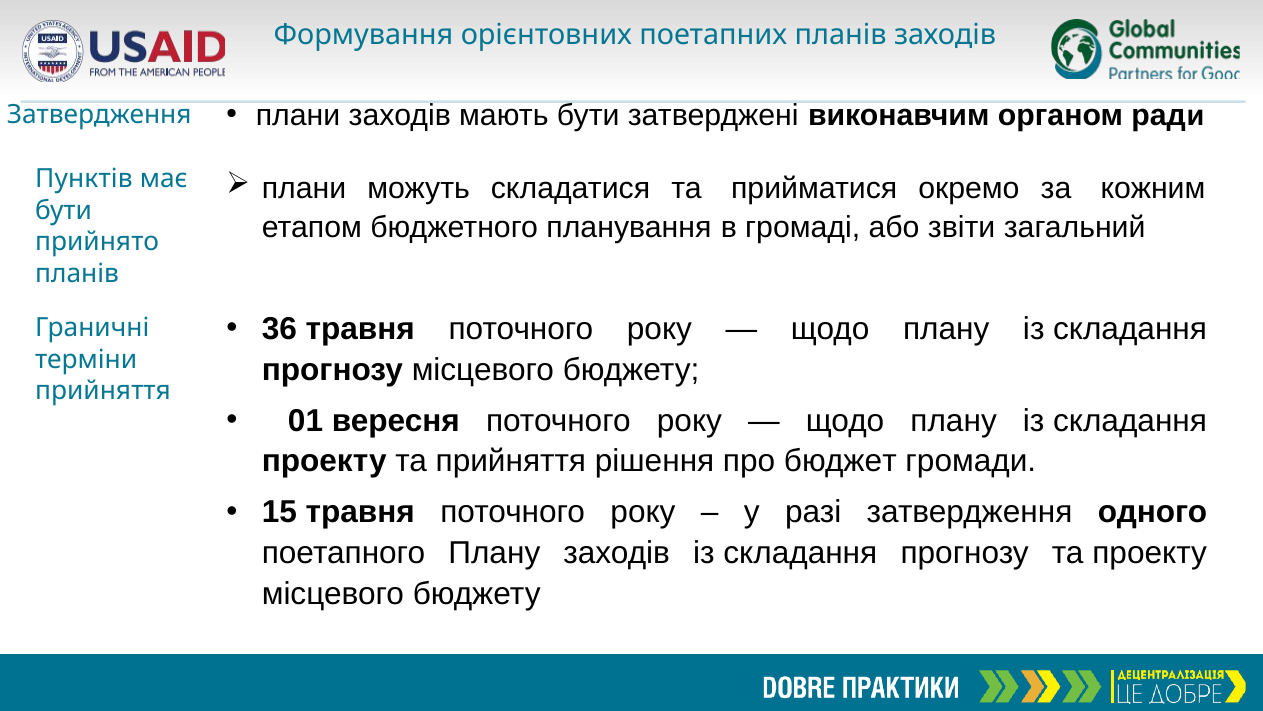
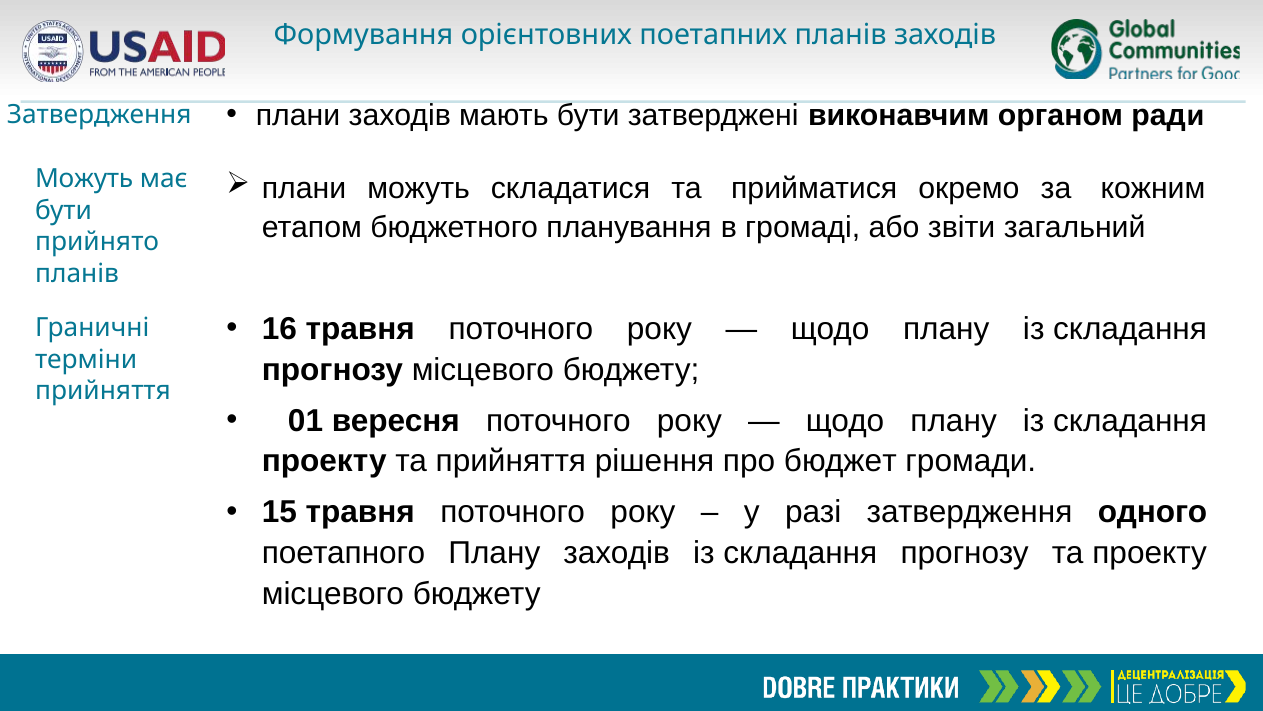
Пунктів: Пунктів -> Можуть (84, 179)
36: 36 -> 16 (279, 329)
